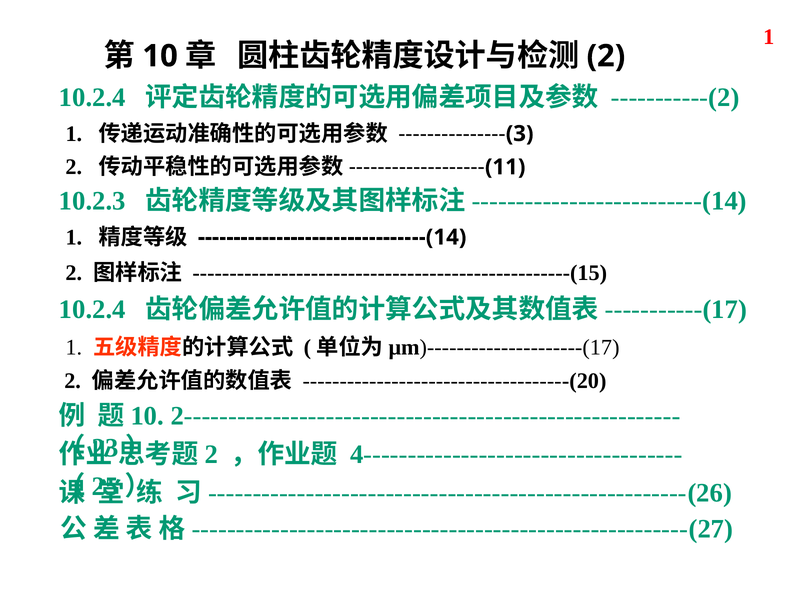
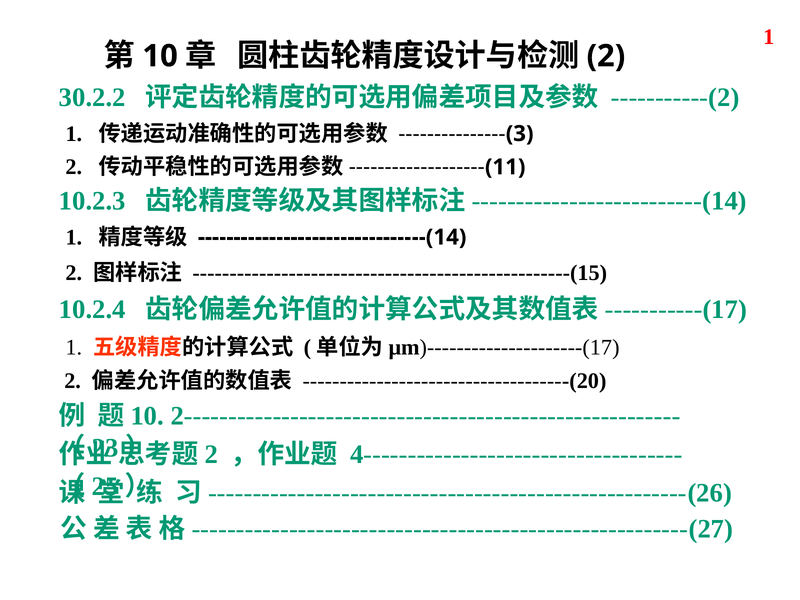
10.2.4: 10.2.4 -> 30.2.2 (92, 97)
